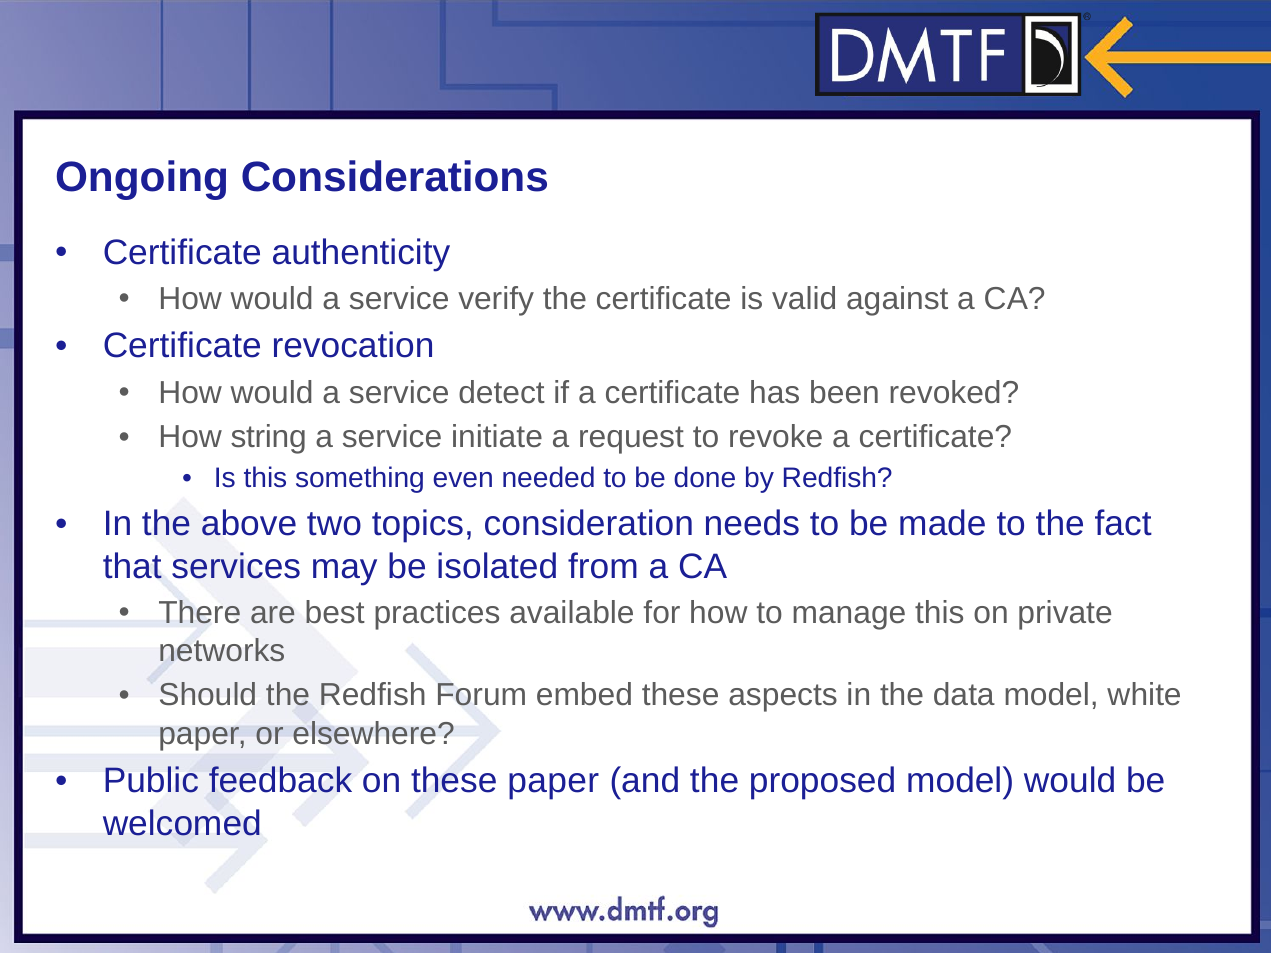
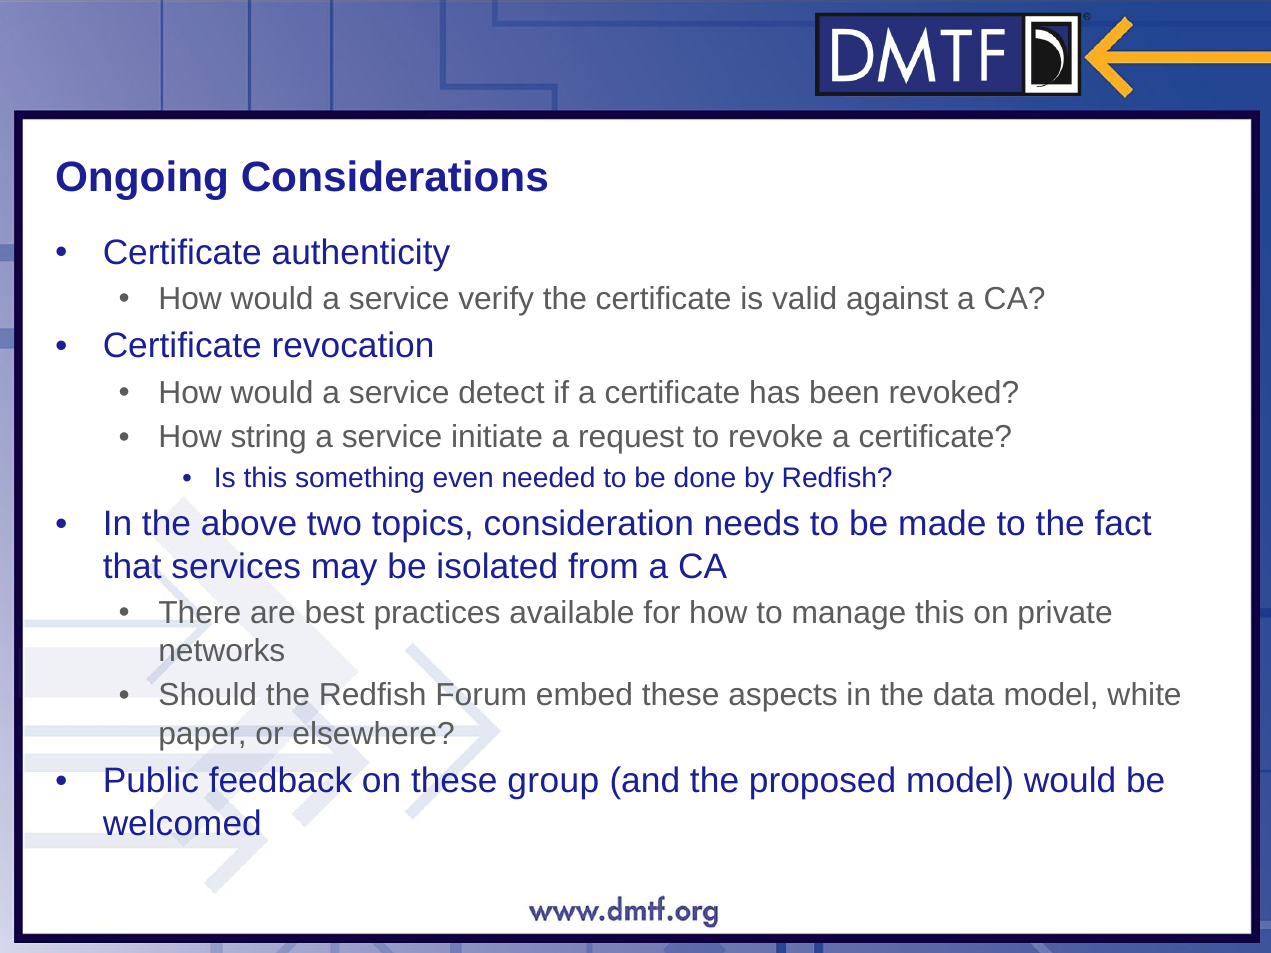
these paper: paper -> group (553, 781)
